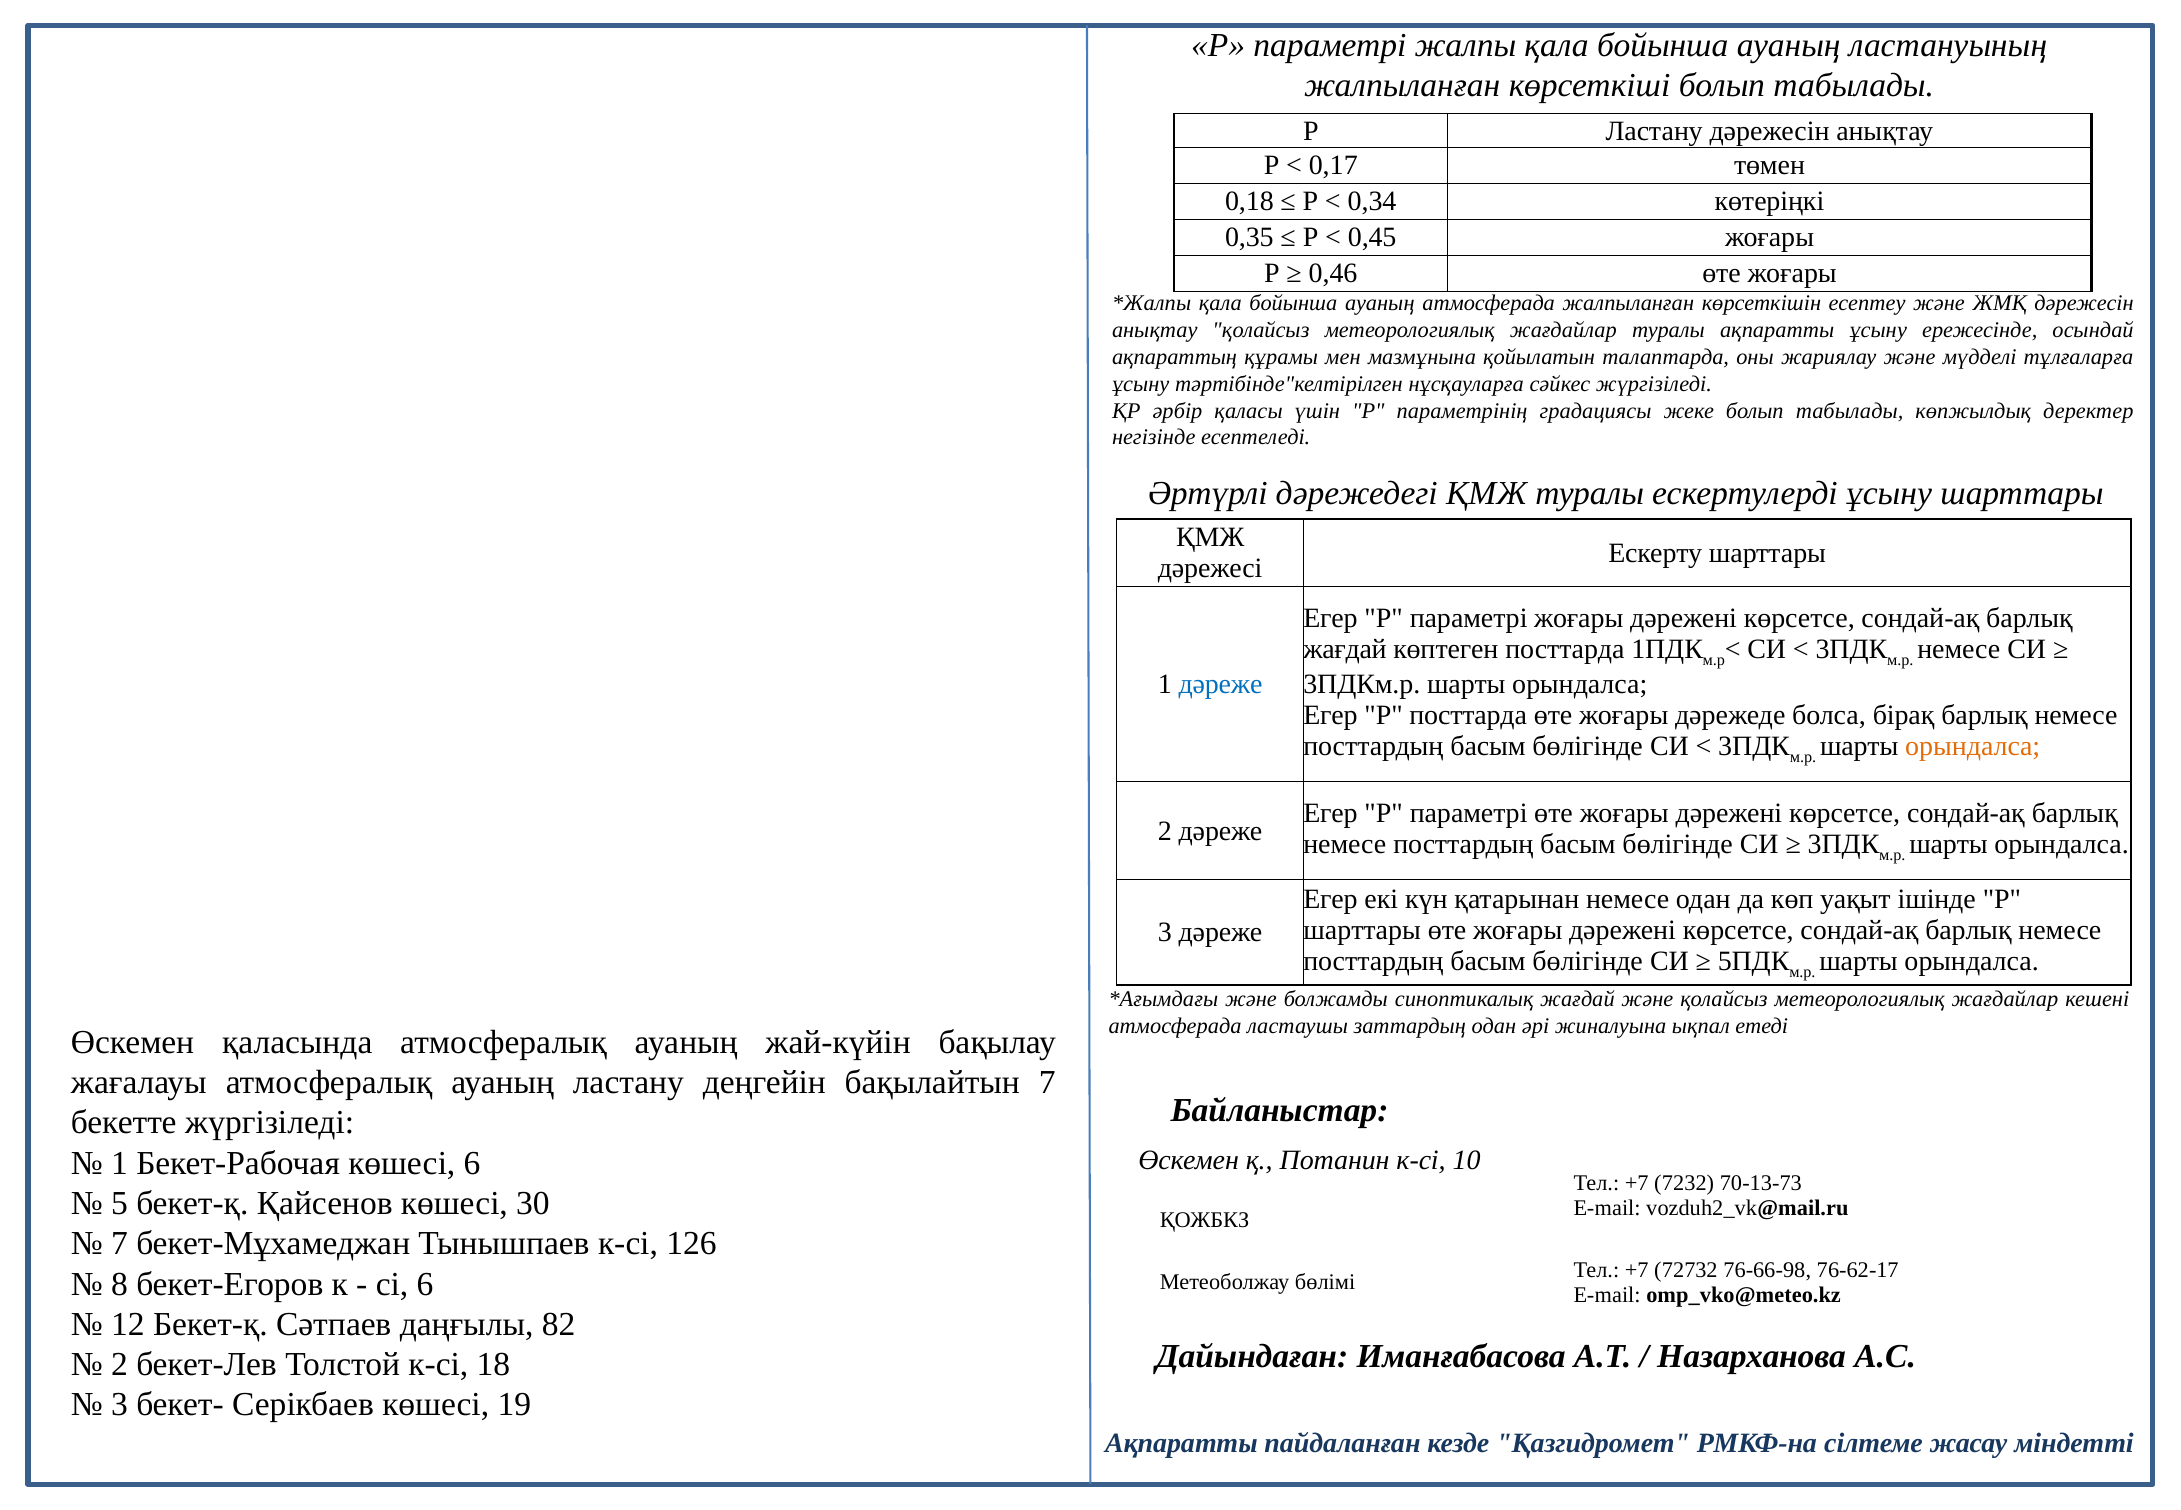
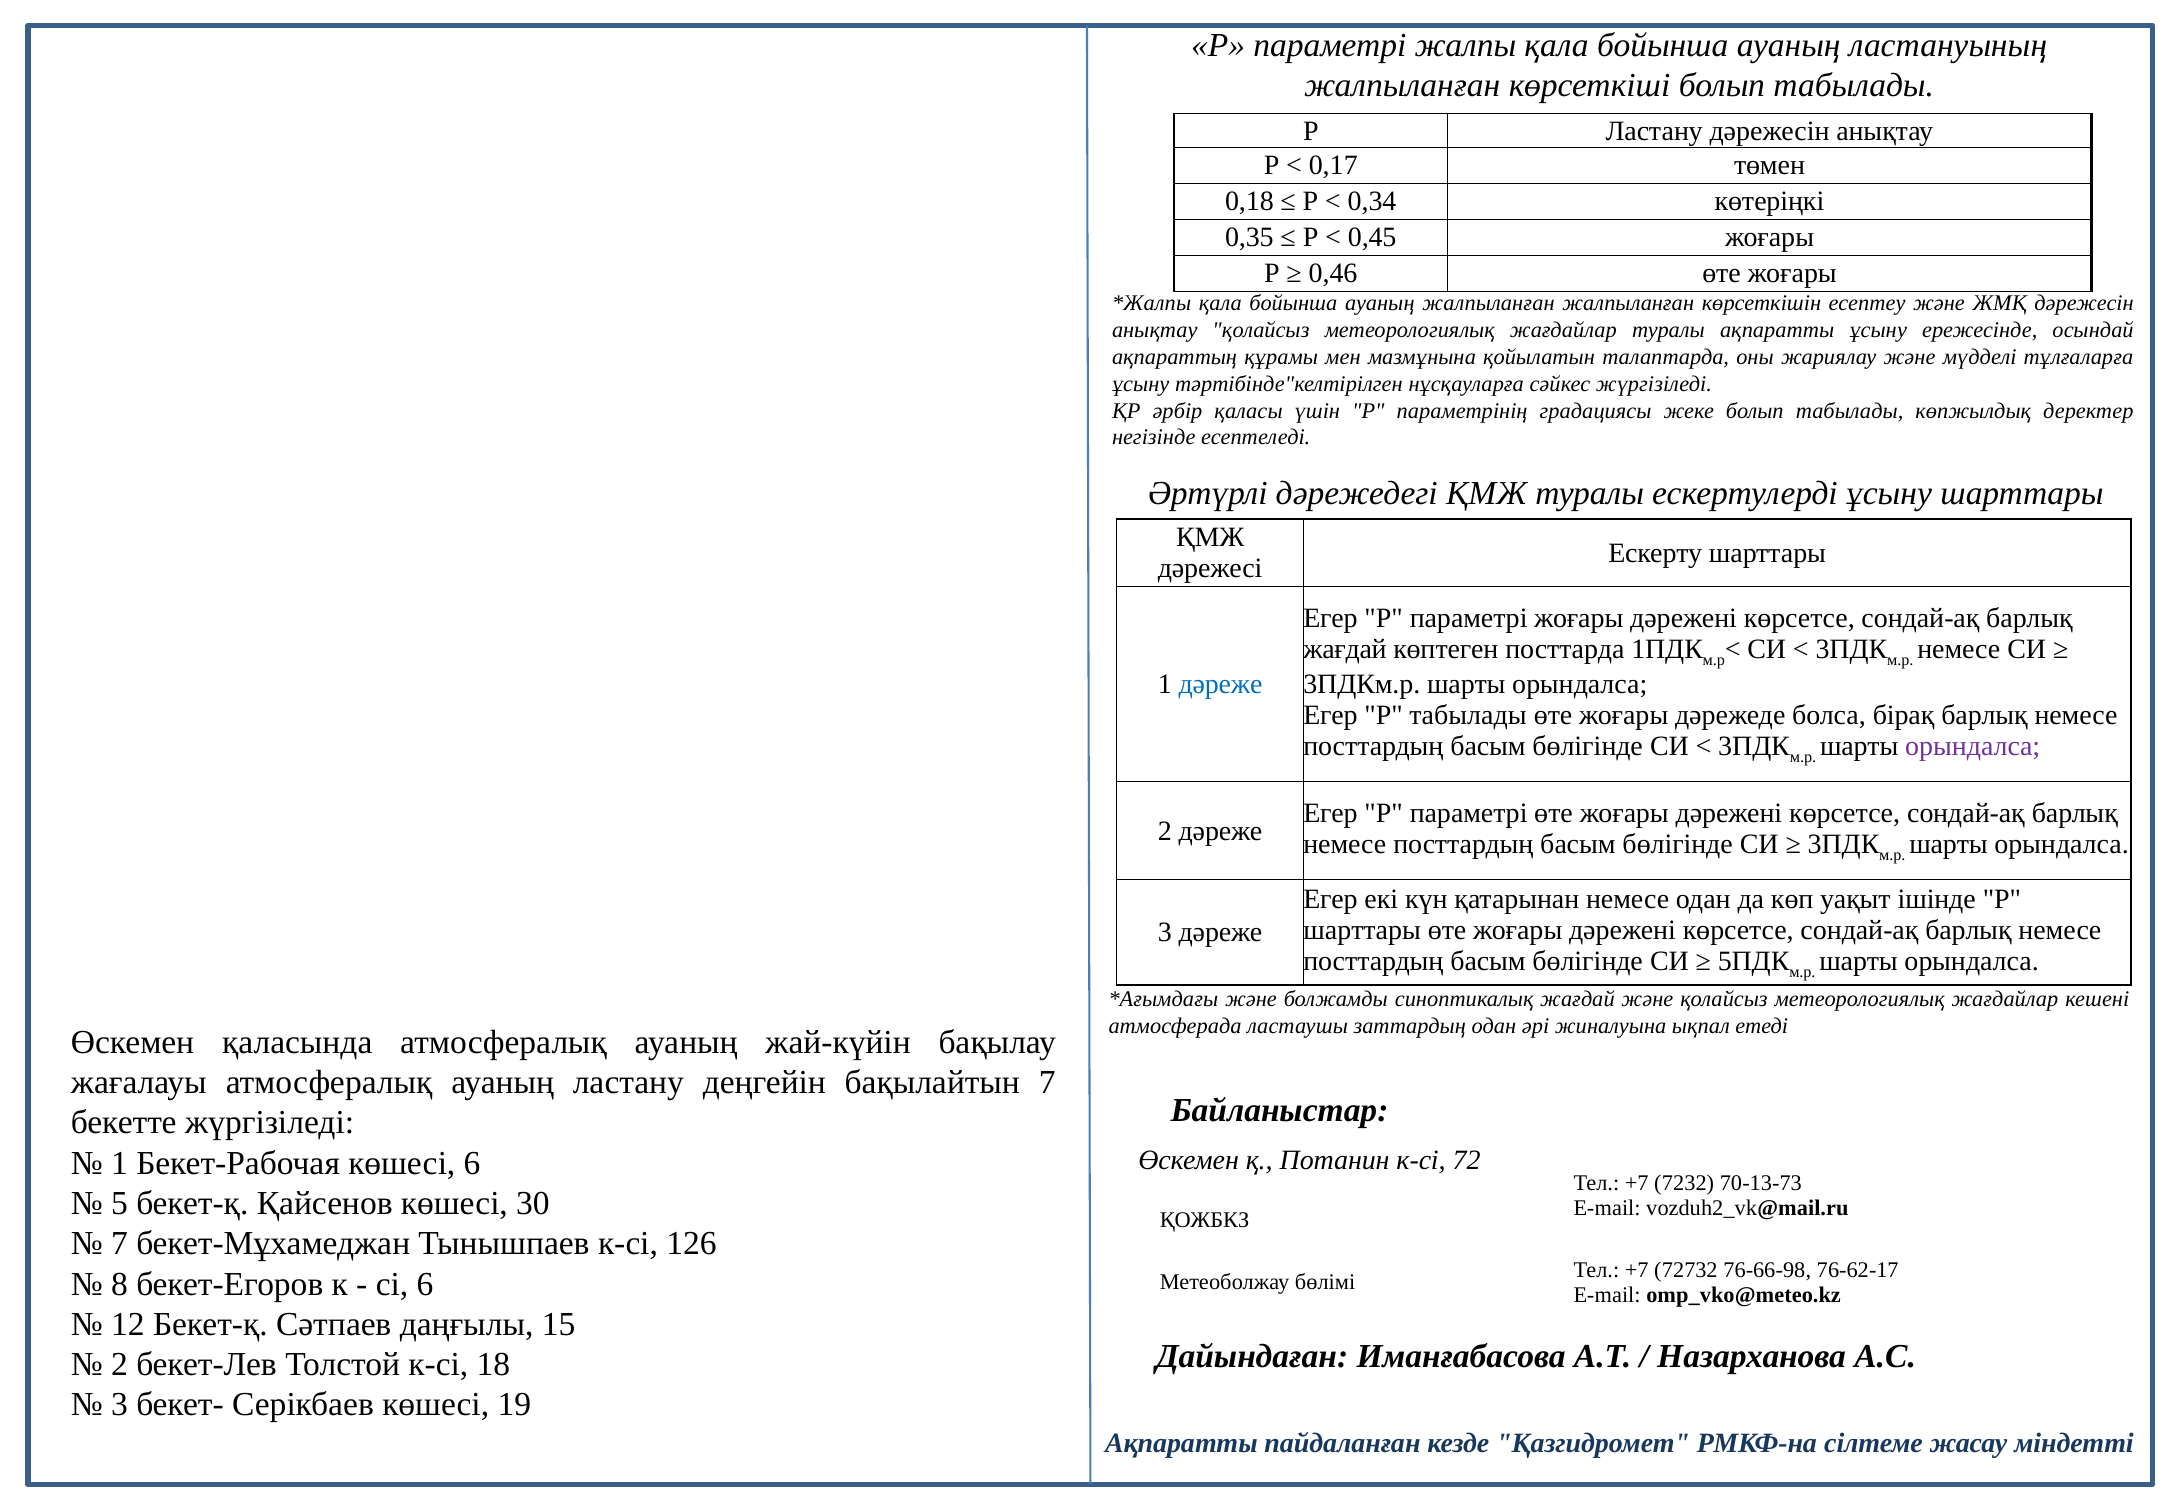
ауаның атмосферада: атмосферада -> жалпыланған (1489, 303)
P посттарда: посттарда -> табылады (1468, 715)
орындалса colour: orange -> purple (1973, 746)
10: 10 -> 72 (1467, 1160)
82: 82 -> 15 (559, 1324)
